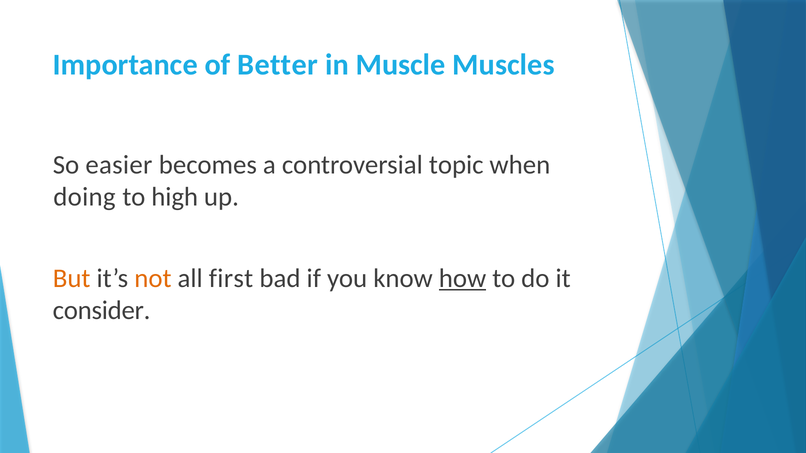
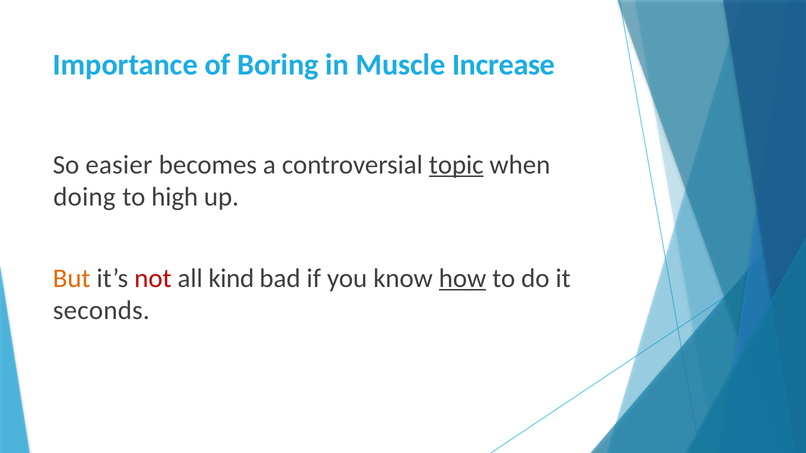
Better: Better -> Boring (278, 65)
Muscles: Muscles -> Increase (504, 65)
topic underline: none -> present (456, 165)
not colour: orange -> red (153, 278)
first: first -> kind (231, 278)
consider: consider -> seconds (101, 311)
